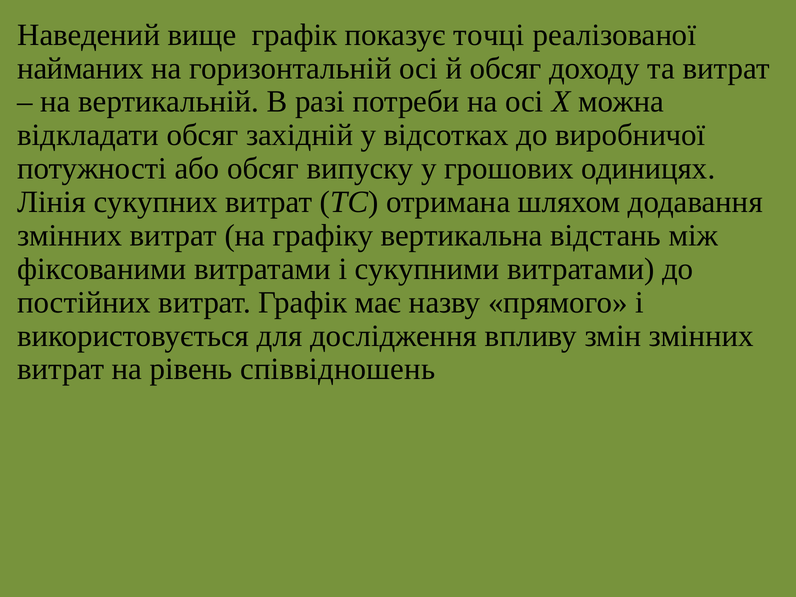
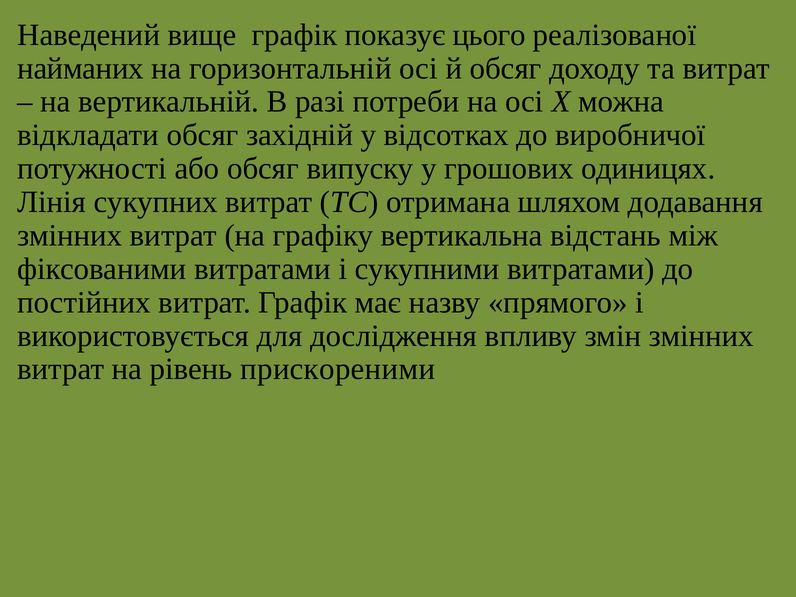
точці: точці -> цього (489, 35)
співвідношень: співвідношень -> прискореними (338, 369)
